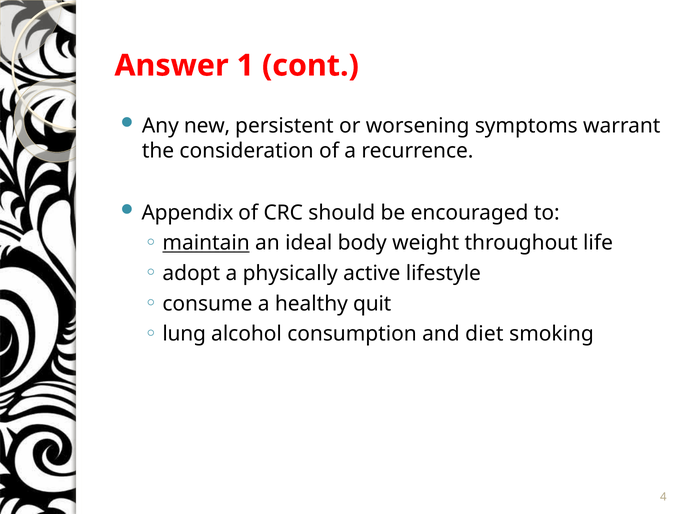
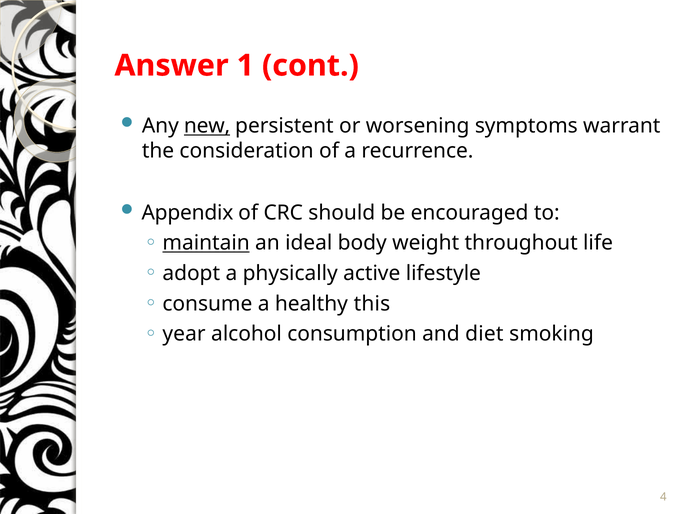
new underline: none -> present (207, 126)
quit: quit -> this (372, 304)
lung: lung -> year (184, 334)
